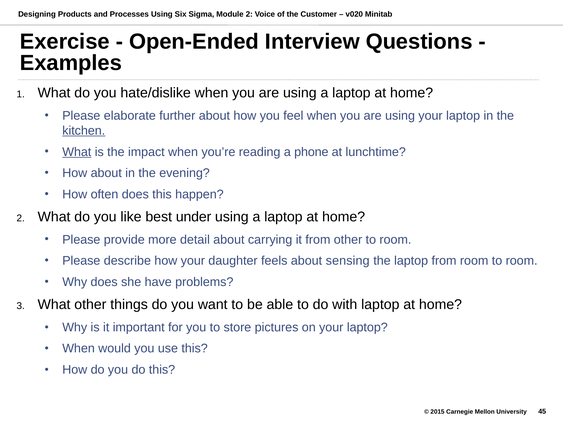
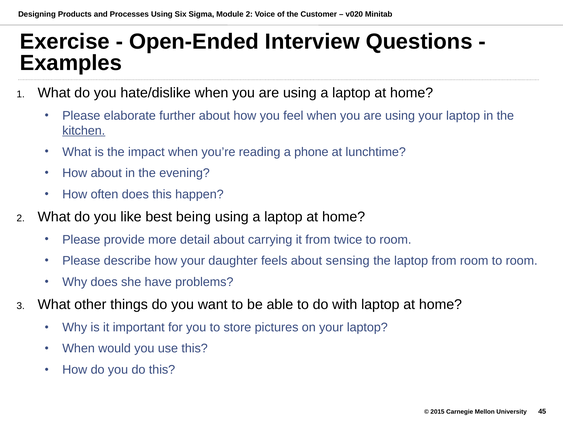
What underline: present -> none (77, 152)
under: under -> being (193, 217)
from other: other -> twice (348, 240)
